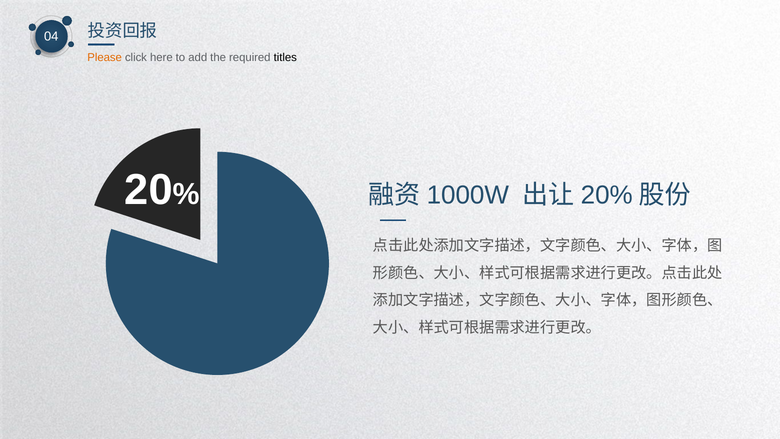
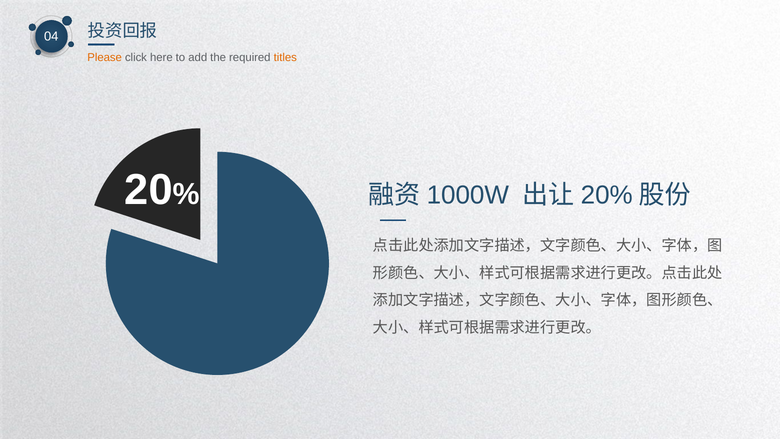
titles colour: black -> orange (285, 58)
